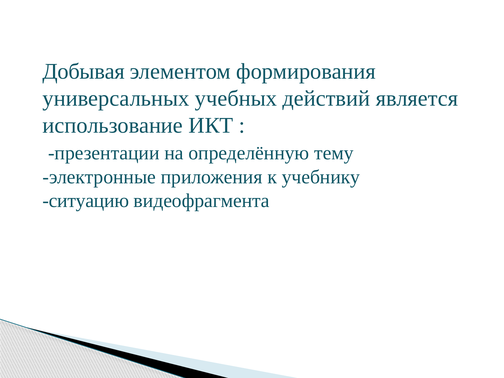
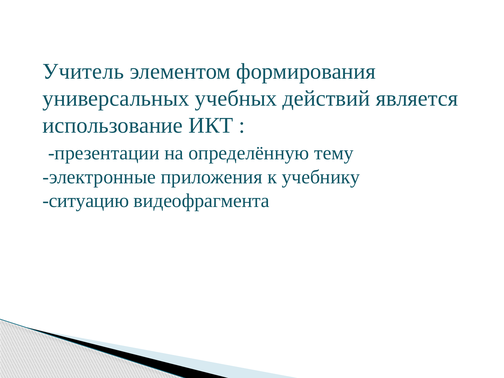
Добывая: Добывая -> Учитель (83, 72)
